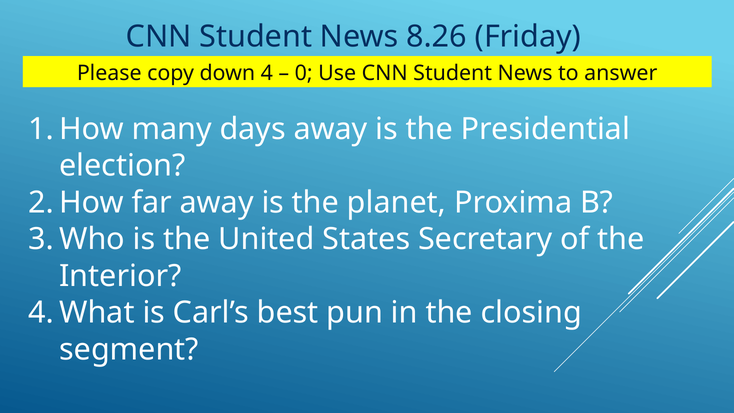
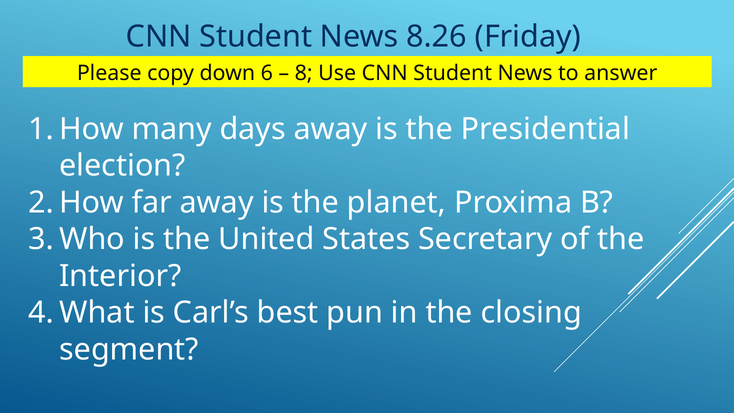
4: 4 -> 6 (267, 73)
0: 0 -> 8 (304, 73)
